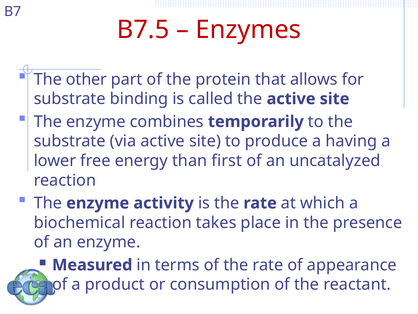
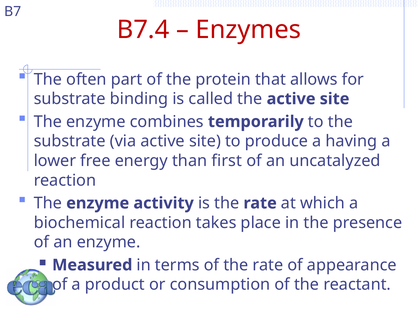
B7.5: B7.5 -> B7.4 (143, 30)
other: other -> often (86, 79)
